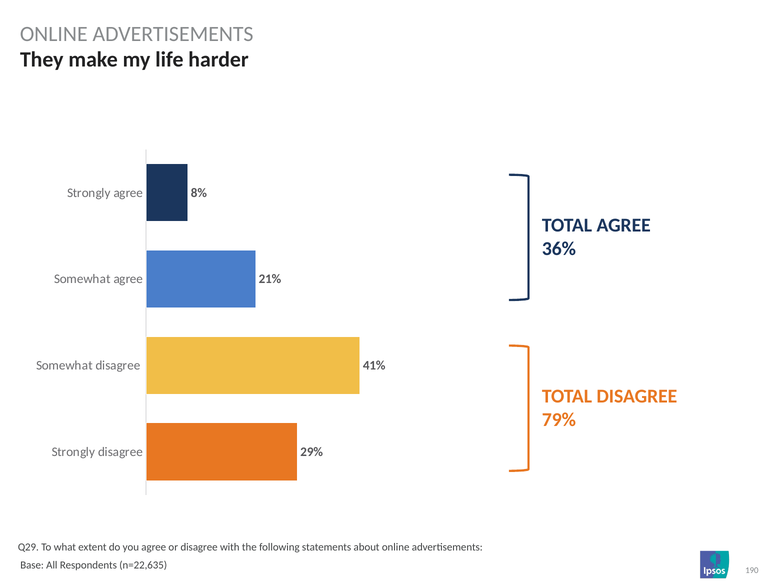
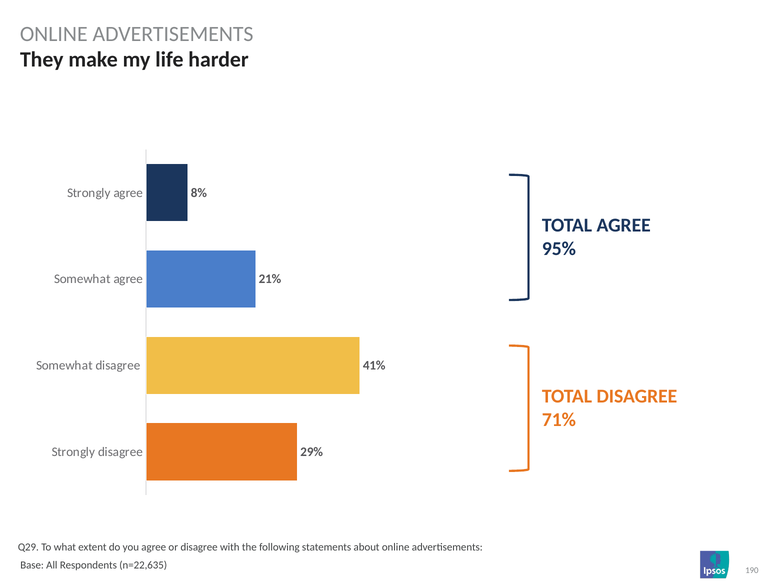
36%: 36% -> 95% (559, 249)
79%: 79% -> 71% (559, 420)
